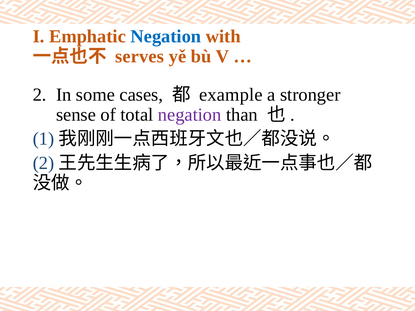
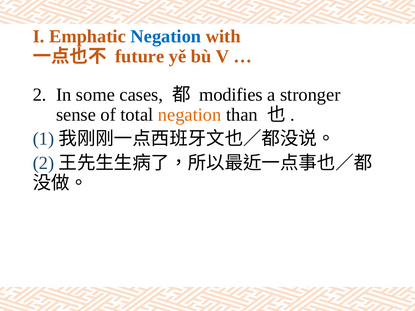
serves: serves -> future (140, 56)
example: example -> modifies (231, 95)
negation colour: purple -> orange (190, 115)
